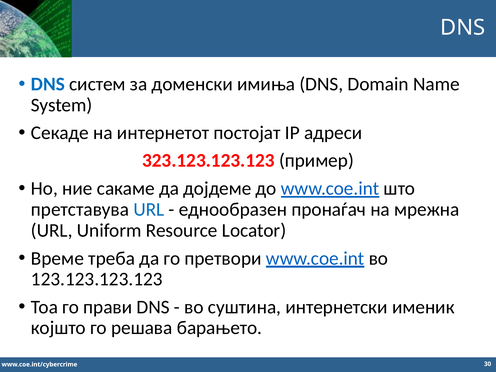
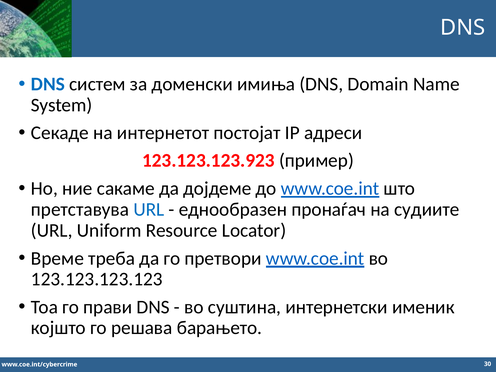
323.123.123.123: 323.123.123.123 -> 123.123.123.923 (208, 161)
мрежна: мрежна -> судиите (427, 209)
